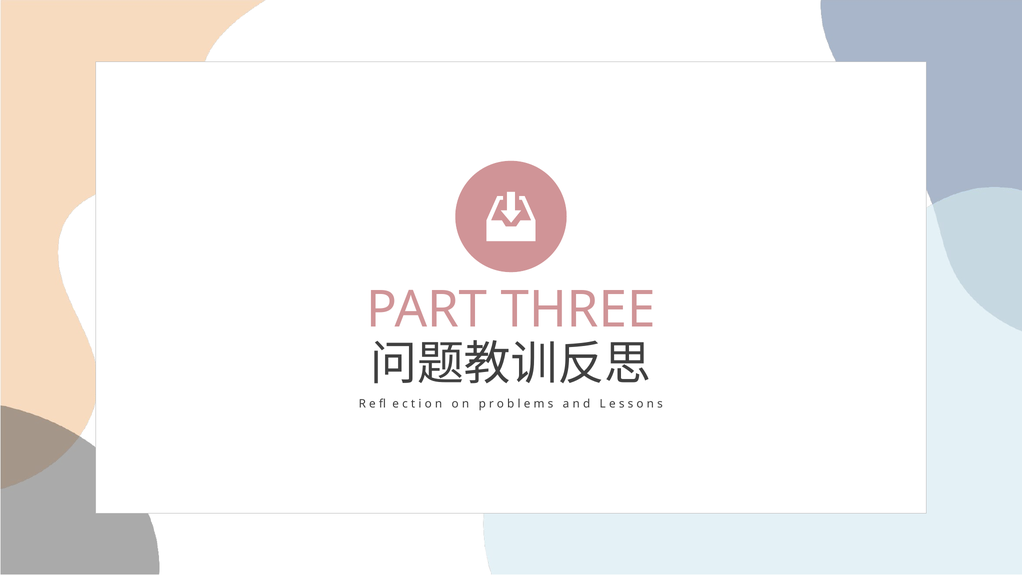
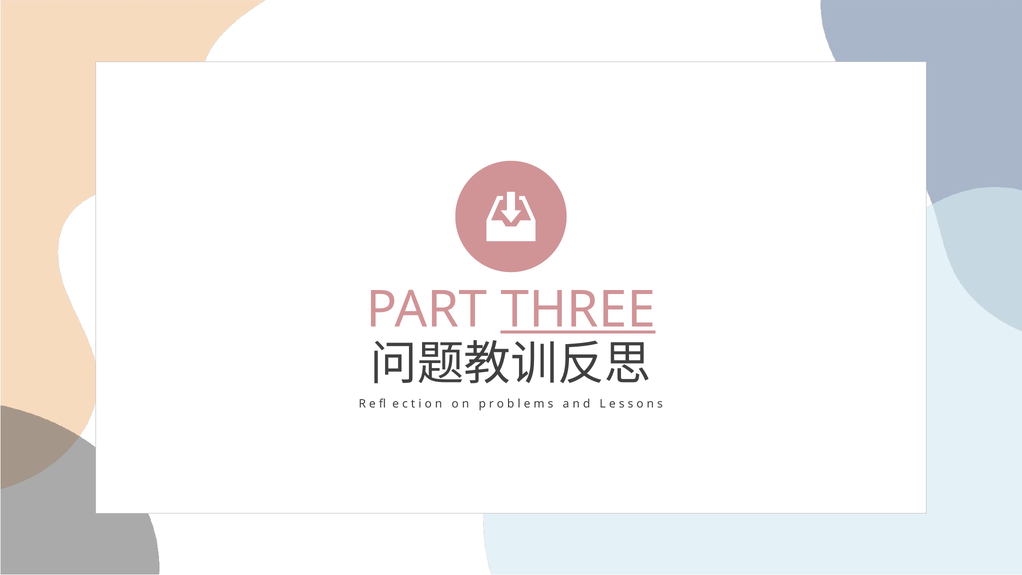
THREE underline: none -> present (578, 310)
